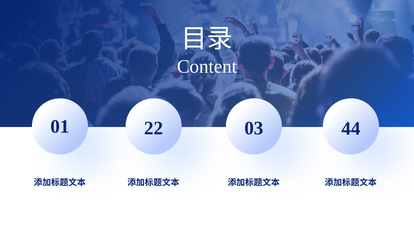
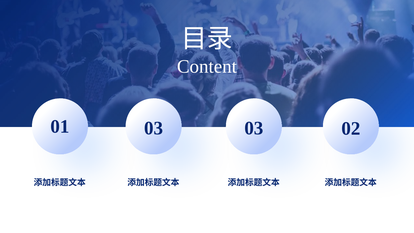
01 22: 22 -> 03 (154, 128)
44: 44 -> 02 (351, 128)
